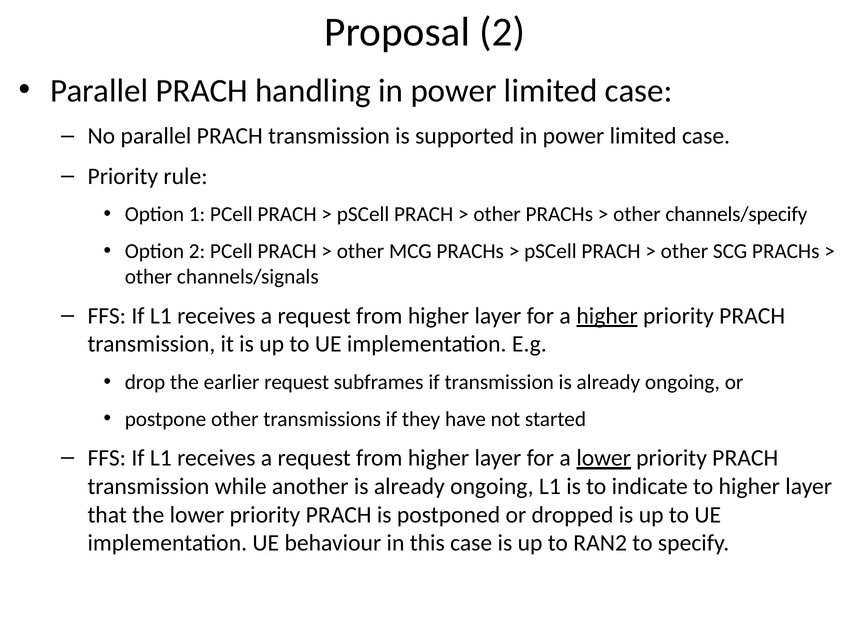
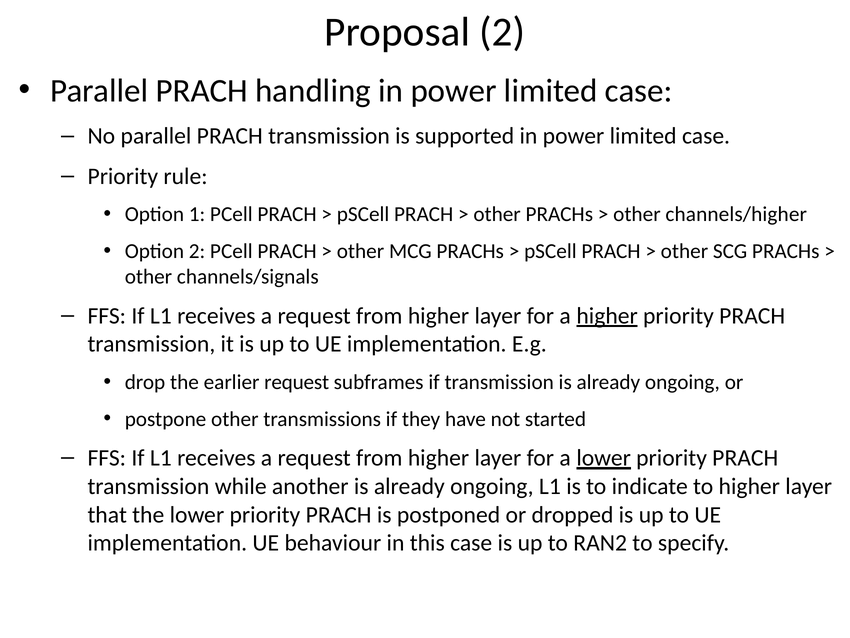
channels/specify: channels/specify -> channels/higher (736, 214)
